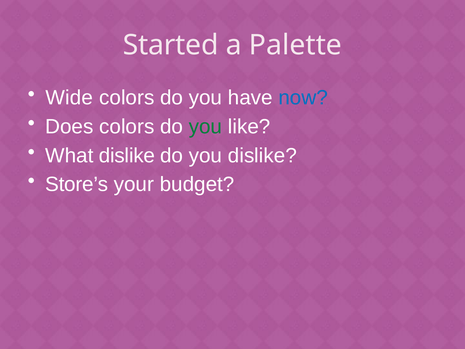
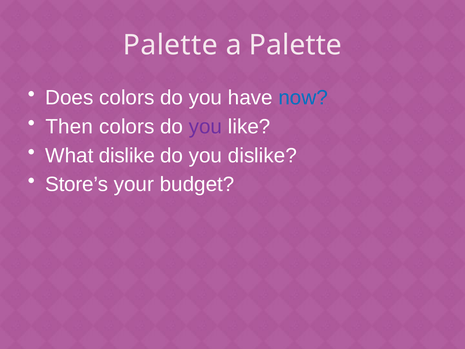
Started: Started -> Palette (170, 45)
Wide: Wide -> Does (69, 98)
Does: Does -> Then (69, 126)
you colour: green -> purple (205, 126)
